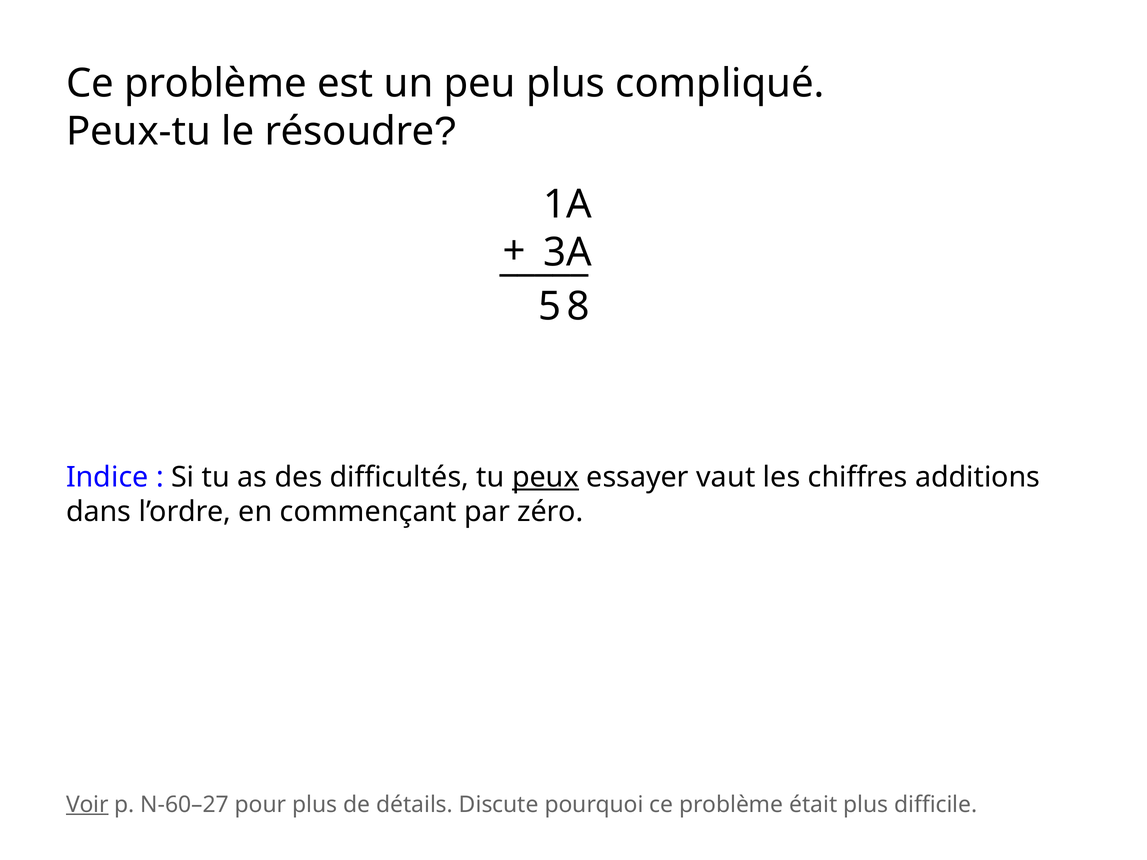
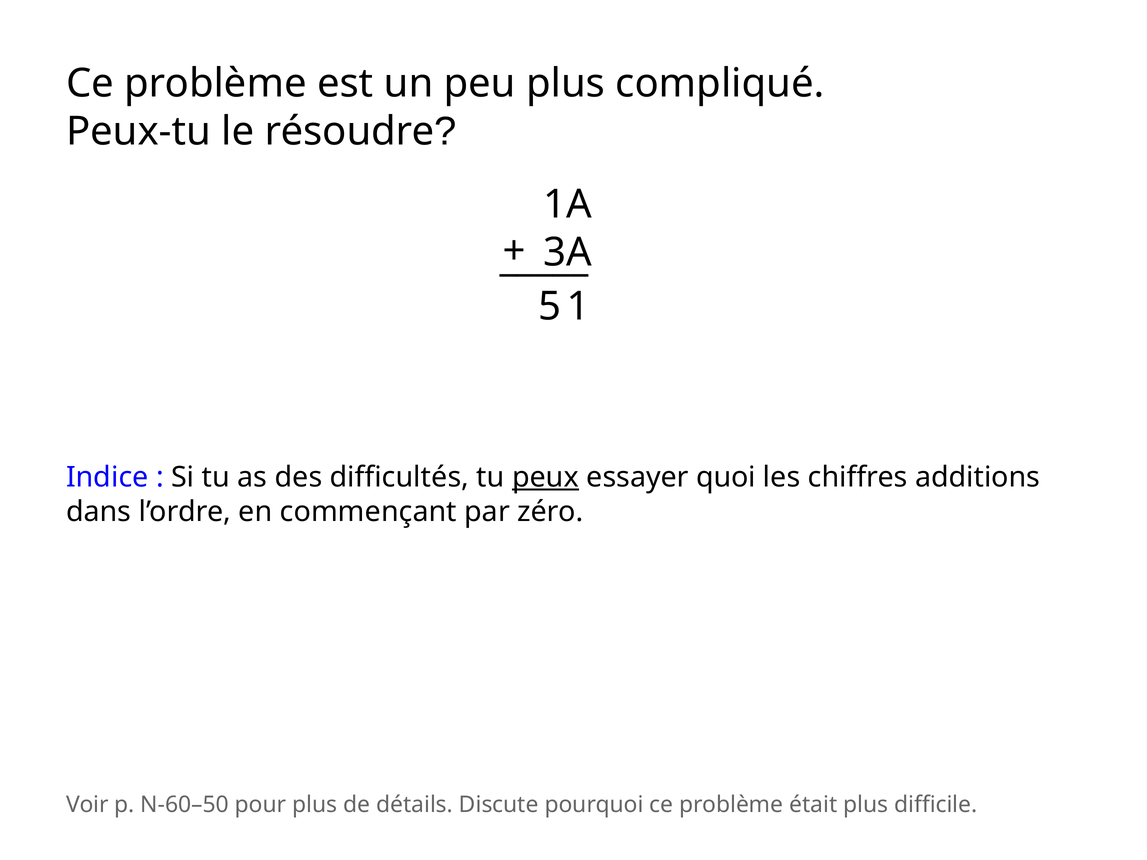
8: 8 -> 1 (578, 306)
vaut: vaut -> quoi (726, 477)
Voir underline: present -> none (87, 805)
N-60–27: N-60–27 -> N-60–50 (185, 805)
